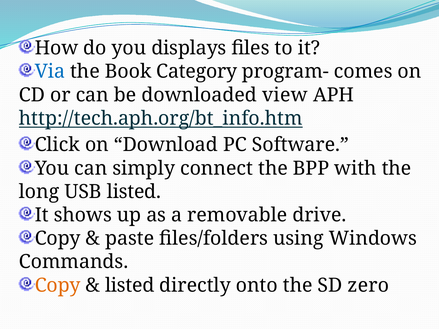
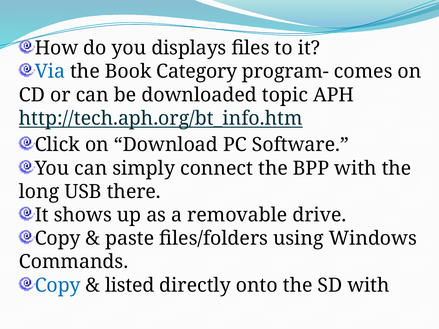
view: view -> topic (285, 95)
USB listed: listed -> there (134, 192)
Copy colour: orange -> blue (58, 285)
SD zero: zero -> with (368, 285)
